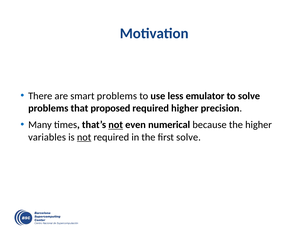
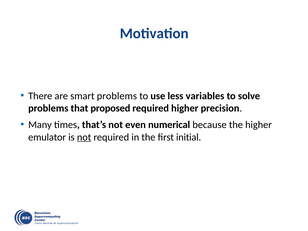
emulator: emulator -> variables (205, 96)
not underline: present -> none (116, 125)
variables: variables -> emulator (47, 137)
first solve: solve -> initial (189, 137)
